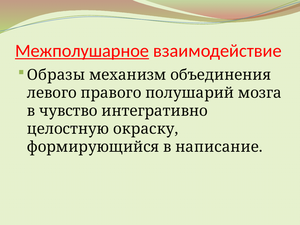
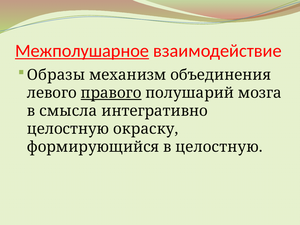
правого underline: none -> present (111, 93)
чувство: чувство -> смысла (68, 111)
в написание: написание -> целостную (219, 147)
